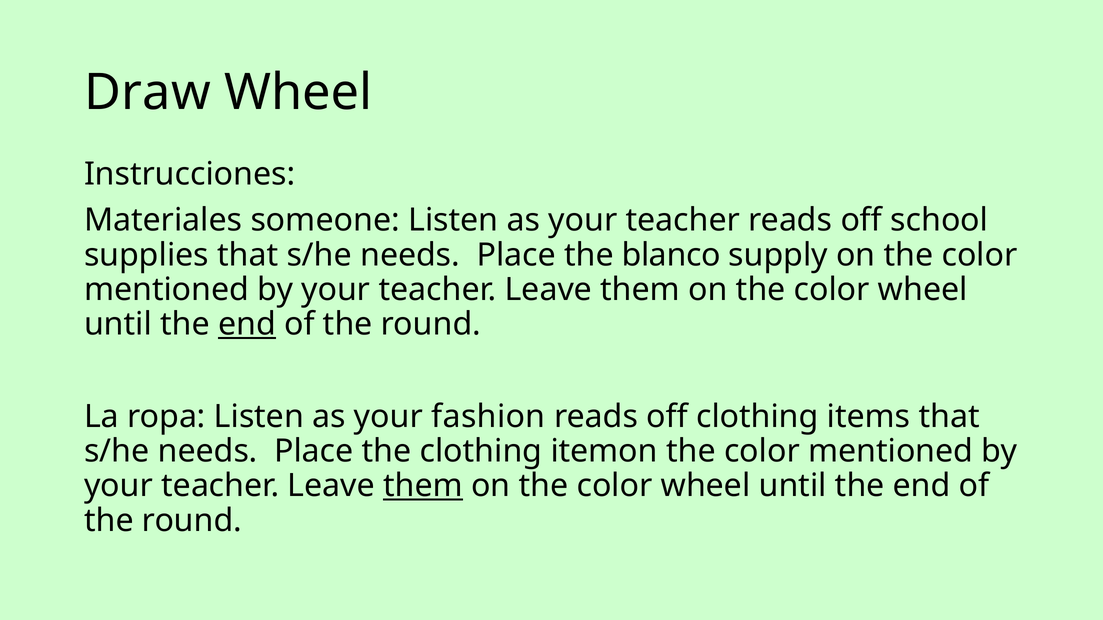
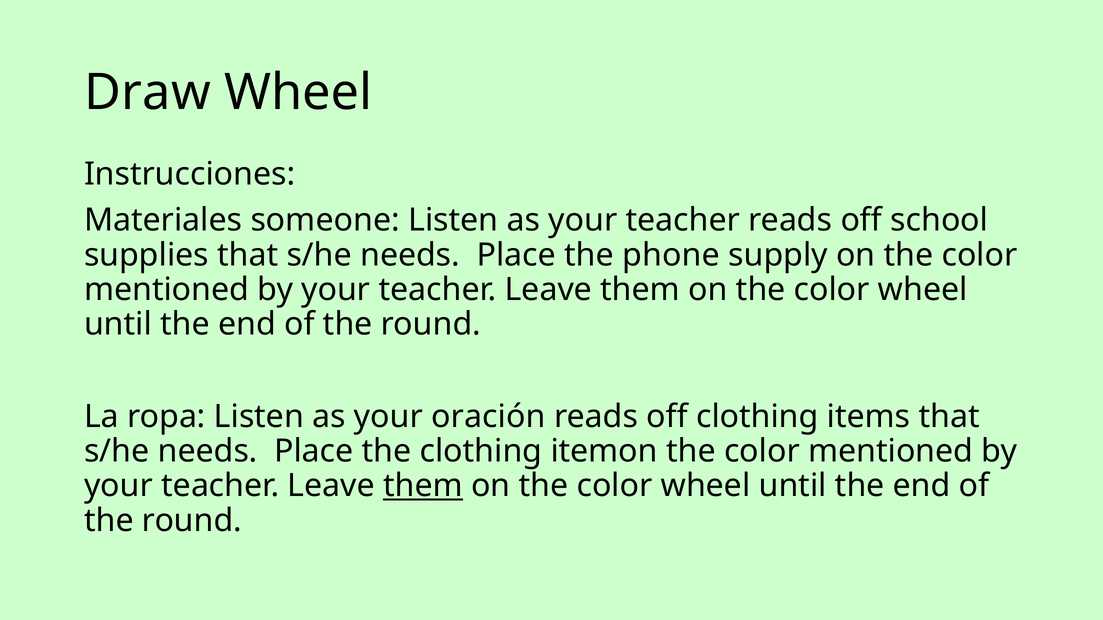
blanco: blanco -> phone (671, 255)
end underline: present -> none (247, 324)
fashion: fashion -> oración (488, 417)
